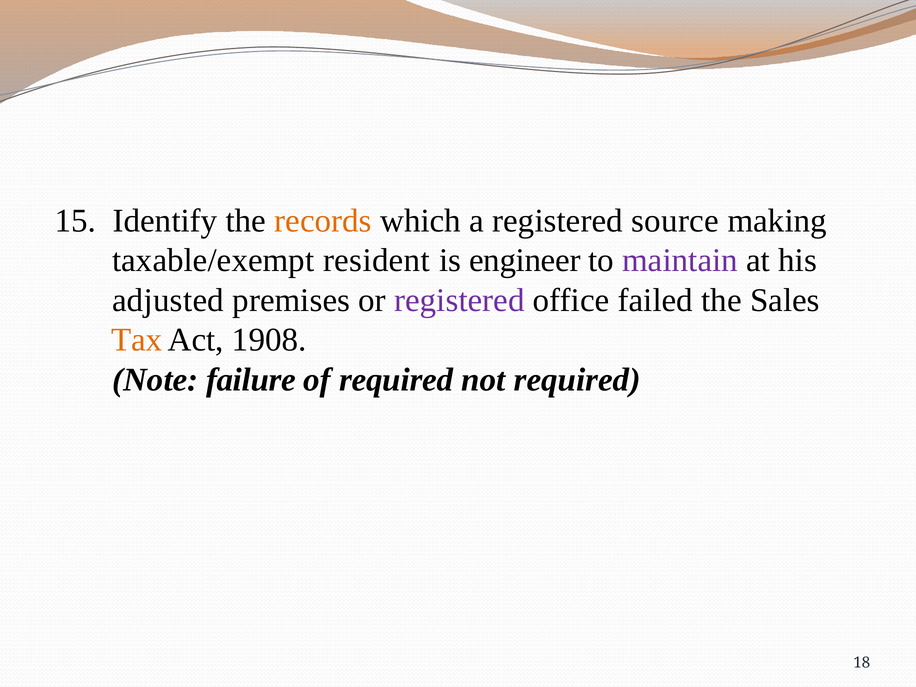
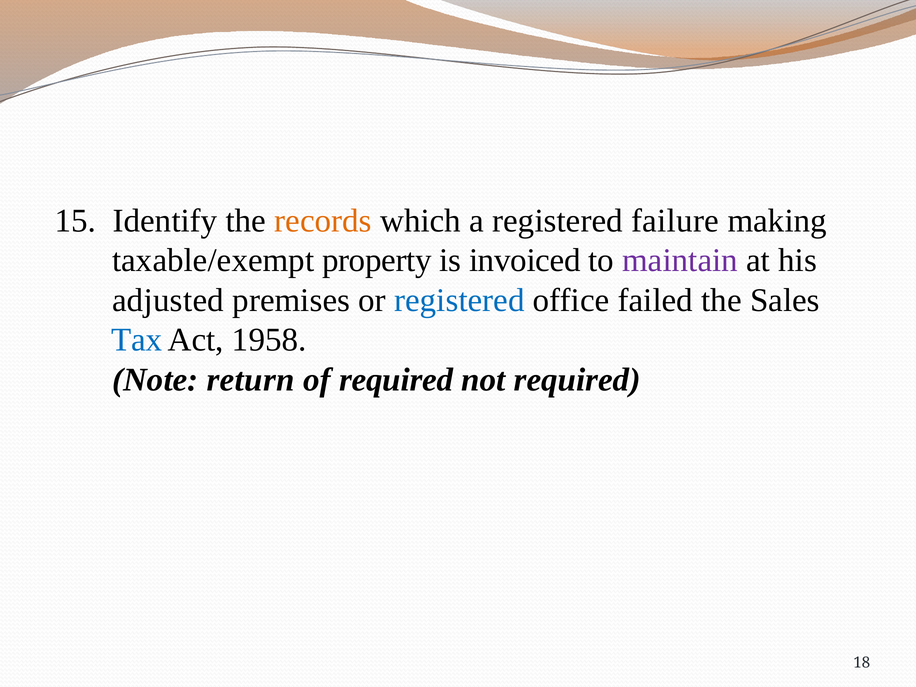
source: source -> failure (675, 221)
resident: resident -> property (377, 260)
engineer: engineer -> invoiced (525, 260)
registered colour: purple -> blue (459, 300)
Tax colour: orange -> blue (137, 340)
1908: 1908 -> 1958 (269, 340)
failure: failure -> return (251, 380)
